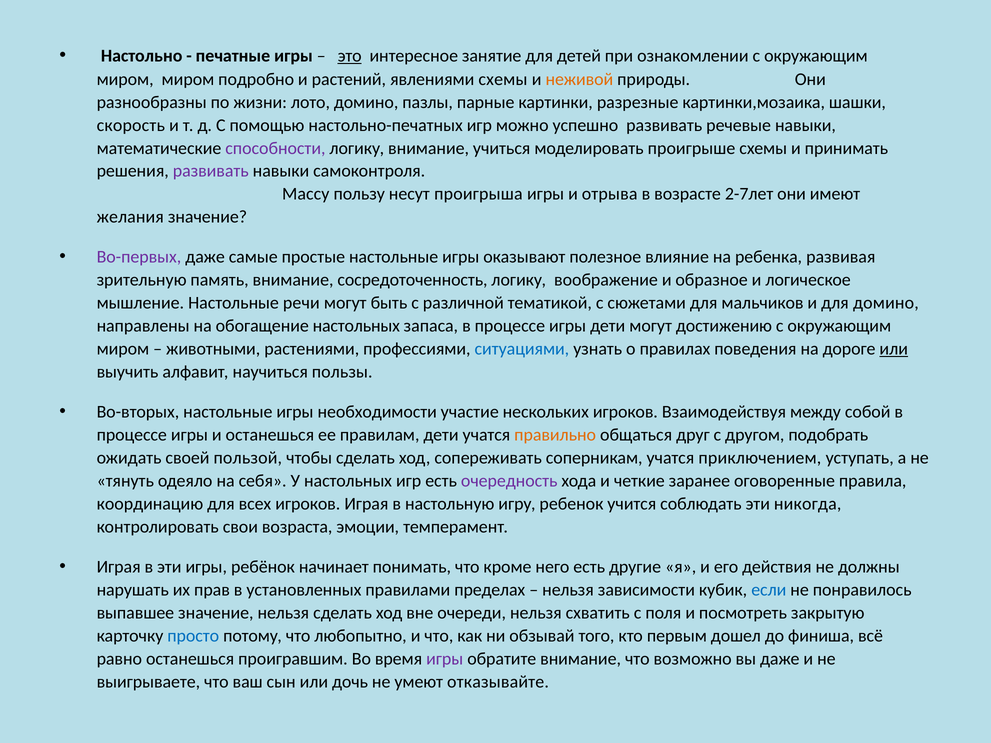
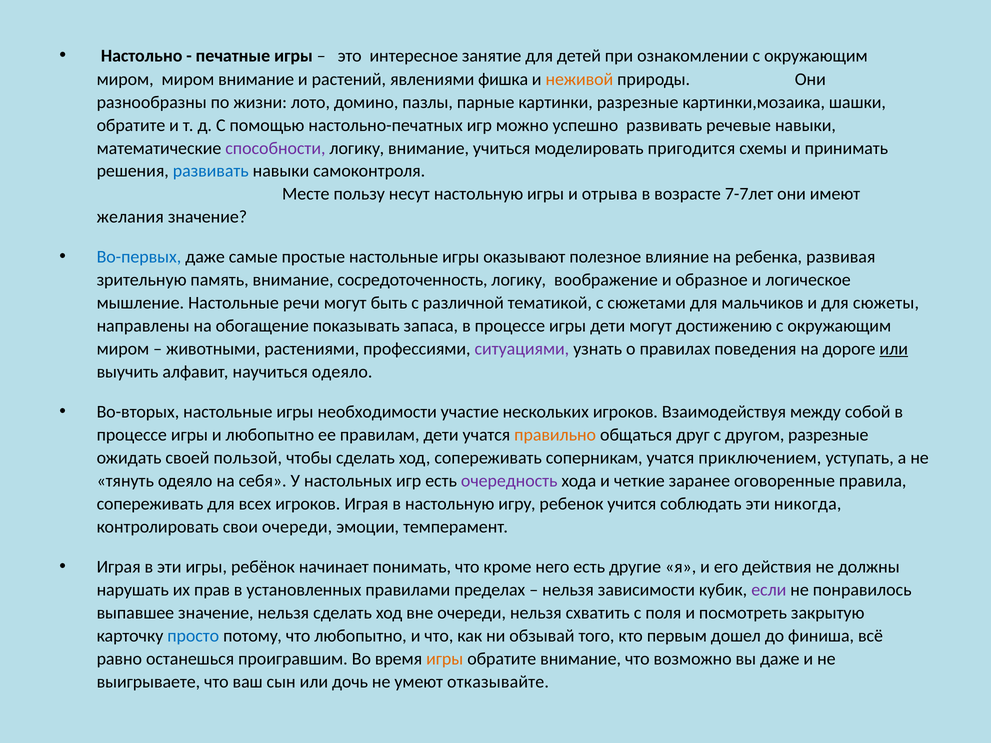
это underline: present -> none (350, 56)
миром подробно: подробно -> внимание (256, 79)
явлениями схемы: схемы -> фишка (503, 79)
скорость: скорость -> обратите (131, 125)
проигрыше: проигрыше -> пригодится (691, 148)
развивать colour: purple -> blue (211, 171)
Массу: Массу -> Месте (306, 194)
несут проигрыша: проигрыша -> настольную (479, 194)
2-7лет: 2-7лет -> 7-7лет (749, 194)
Во-первых colour: purple -> blue (139, 257)
для домино: домино -> сюжеты (886, 303)
обогащение настольных: настольных -> показывать (356, 326)
ситуациями colour: blue -> purple (522, 349)
научиться пользы: пользы -> одеяло (342, 372)
и останешься: останешься -> любопытно (270, 435)
другом подобрать: подобрать -> разрезные (828, 435)
координацию: координацию -> сопереживать (150, 504)
свои возраста: возраста -> очереди (297, 527)
если colour: blue -> purple (769, 590)
игры colour: purple -> orange (445, 659)
